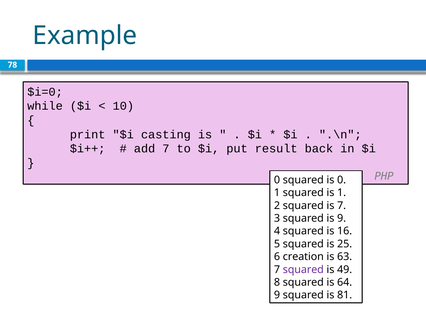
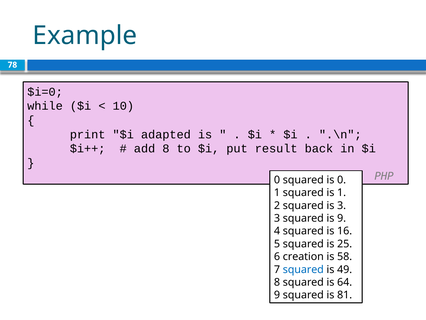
casting: casting -> adapted (166, 134)
add 7: 7 -> 8 (166, 148)
is 7: 7 -> 3 (342, 205)
63: 63 -> 58 (345, 256)
squared colour: purple -> blue (303, 269)
